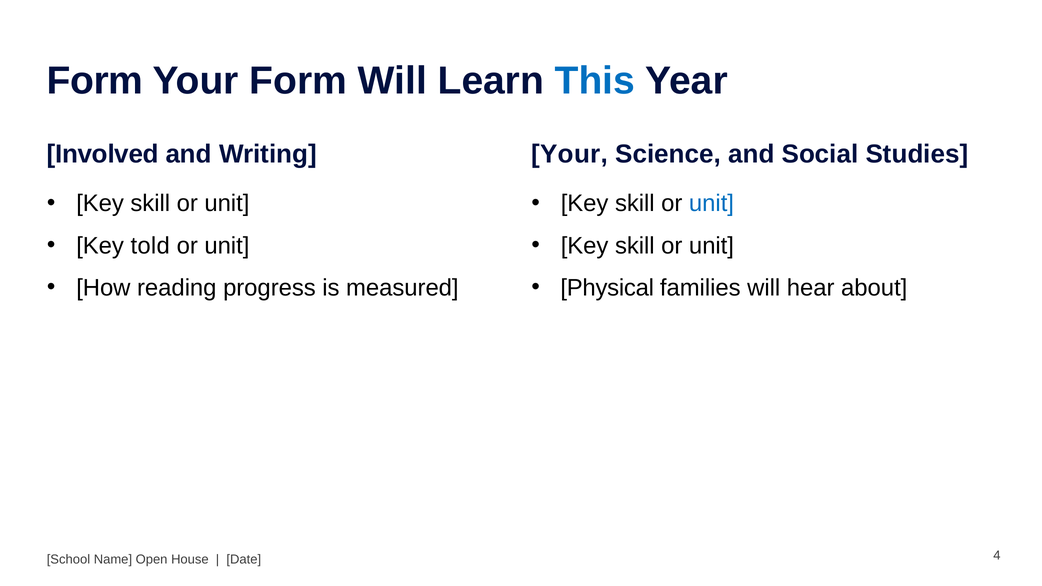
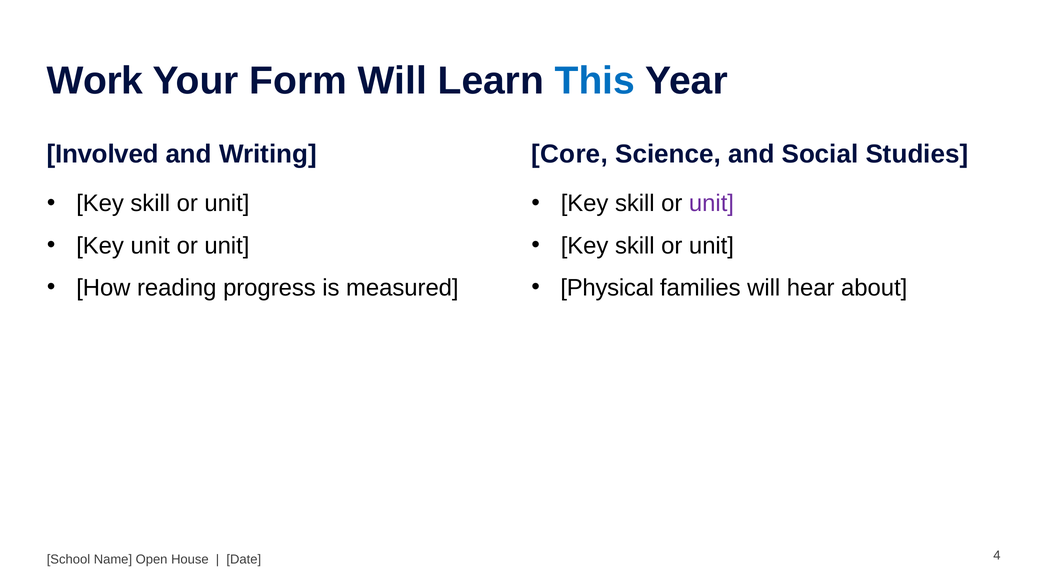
Form: Form -> Work (95, 81)
Your: Your -> Core (570, 154)
unit colour: blue -> purple (711, 204)
Key told: told -> unit (150, 246)
